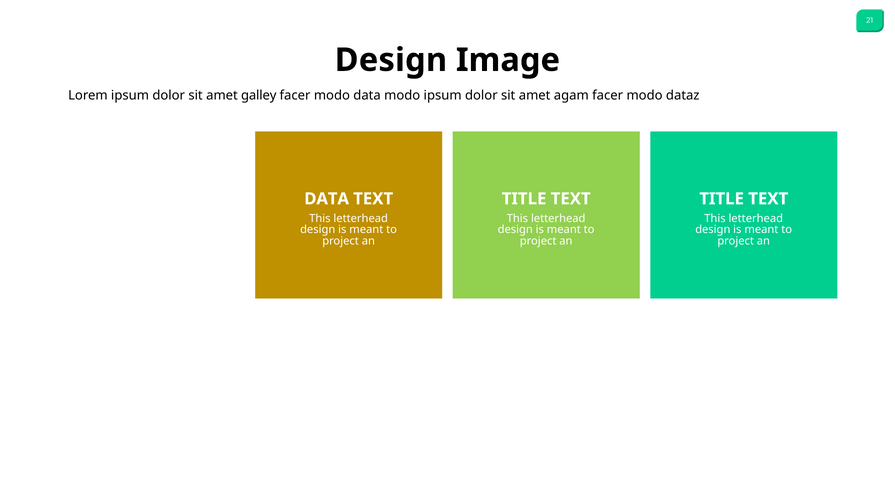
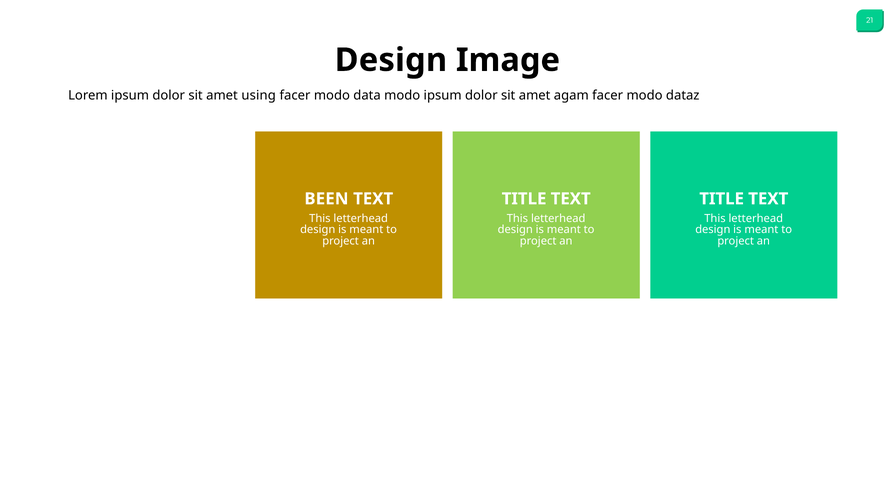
galley: galley -> using (259, 95)
DATA: DATA -> BEEN (326, 199)
